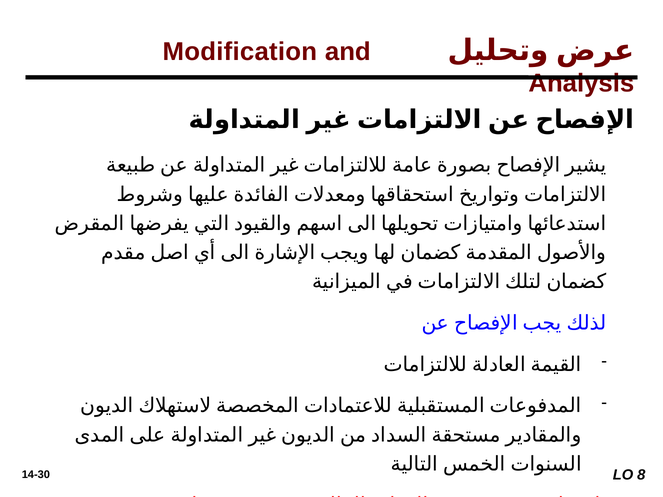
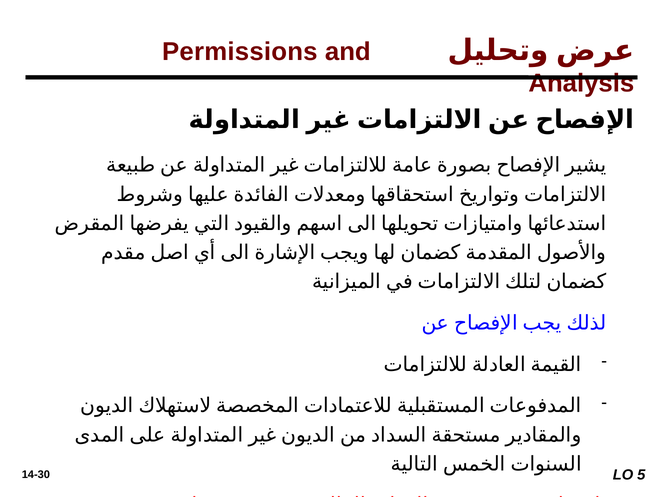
Modification: Modification -> Permissions (240, 52)
8: 8 -> 5 (641, 475)
